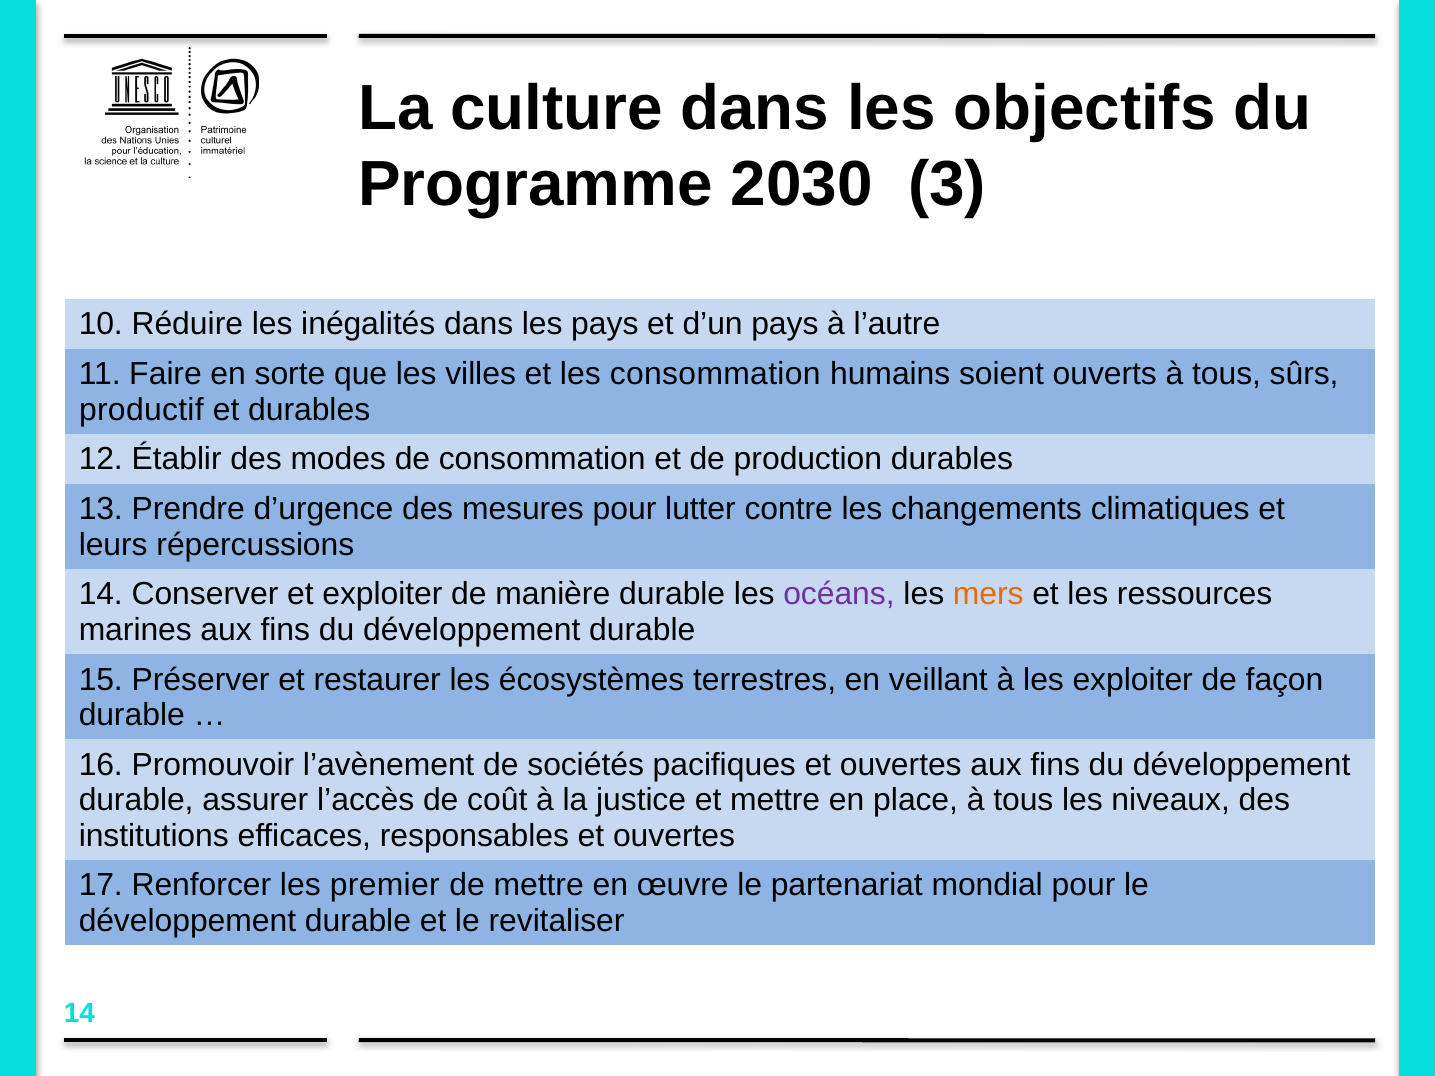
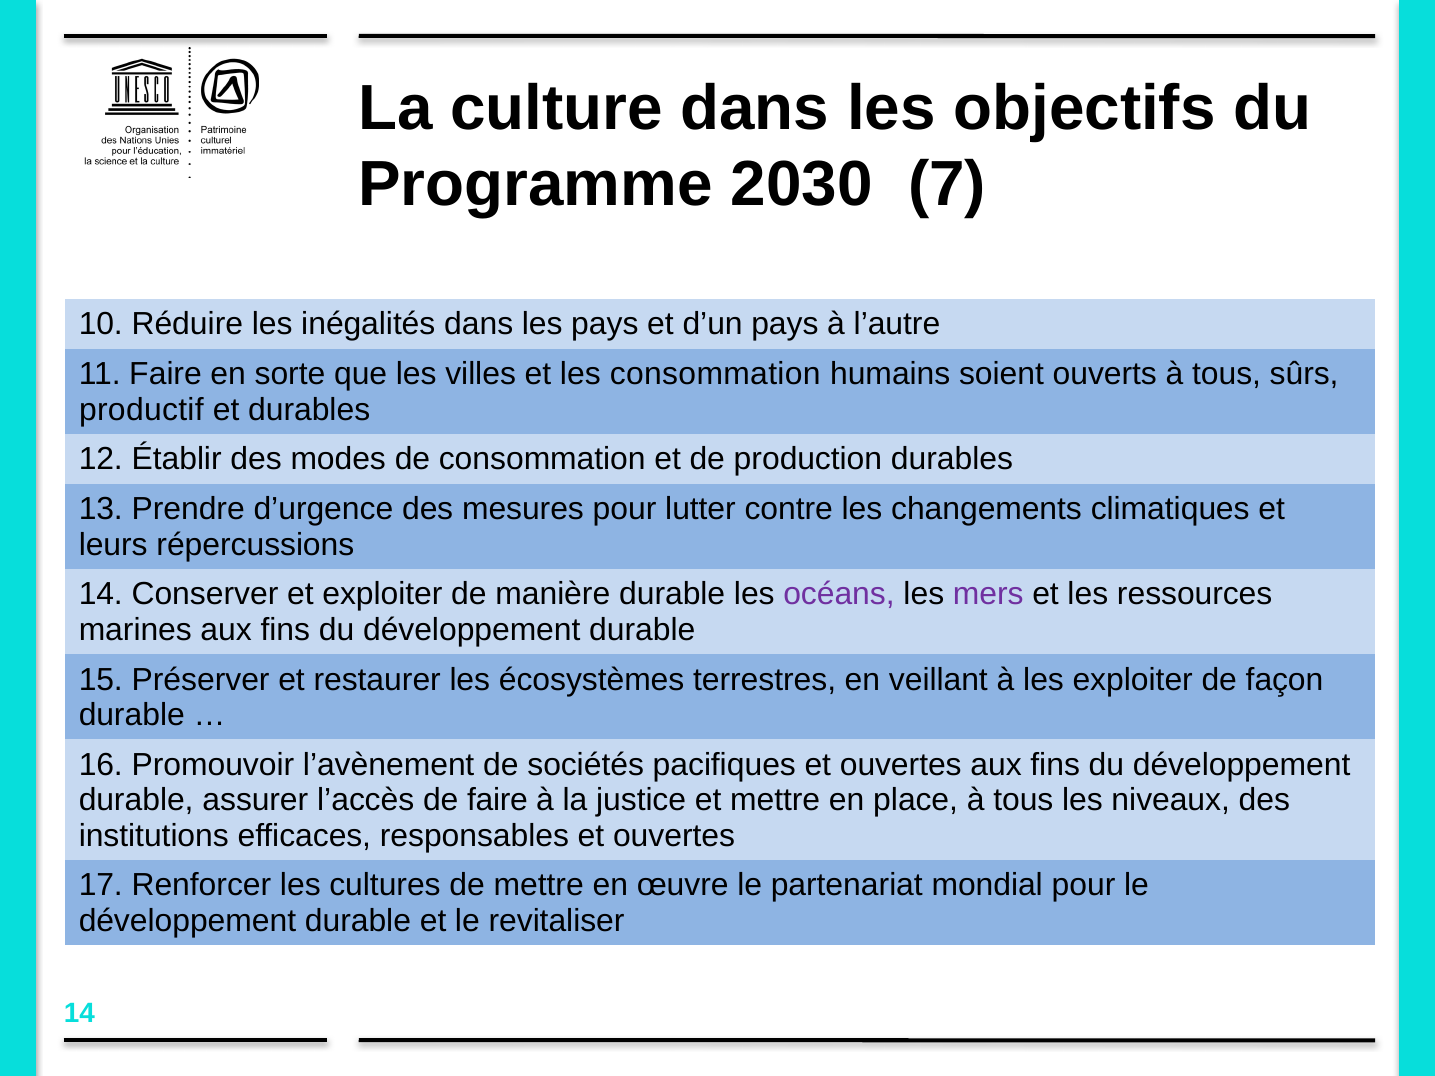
3: 3 -> 7 (947, 185)
mers colour: orange -> purple (988, 595)
de coût: coût -> faire (497, 800)
premier: premier -> cultures (385, 886)
